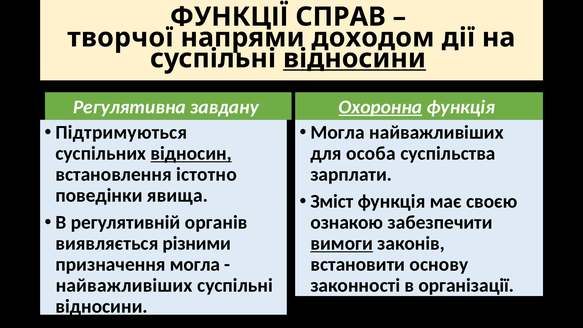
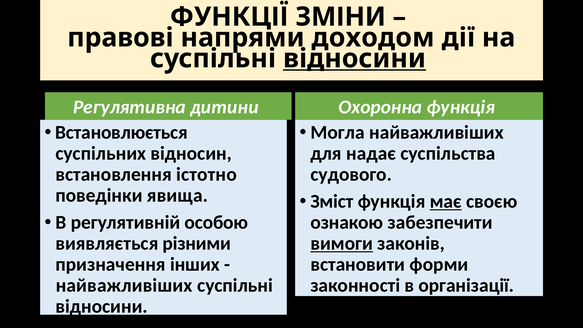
СПРАВ: СПРАВ -> ЗМІНИ (341, 17)
творчої: творчої -> правові (120, 38)
завдану: завдану -> дитини (224, 107)
Охоронна underline: present -> none (380, 107)
Підтримуються: Підтримуються -> Встановлюється (122, 132)
відносин underline: present -> none (191, 153)
особа: особа -> надає (371, 153)
зарплати: зарплати -> судового (351, 174)
має underline: none -> present (446, 201)
органів: органів -> особою (216, 222)
призначення могла: могла -> інших (195, 264)
основу: основу -> форми (439, 264)
